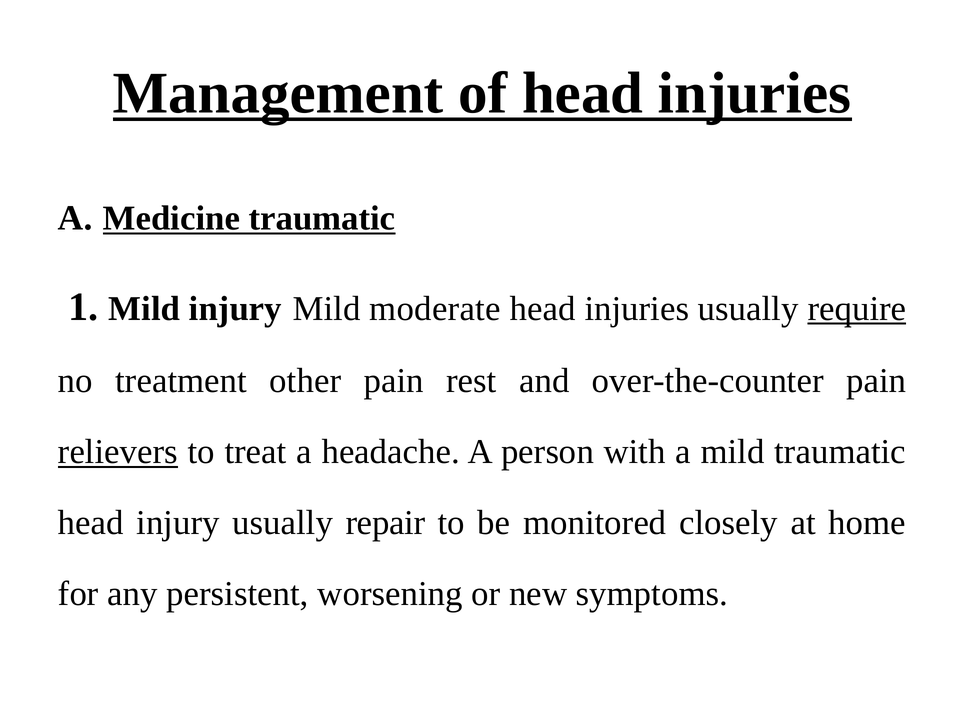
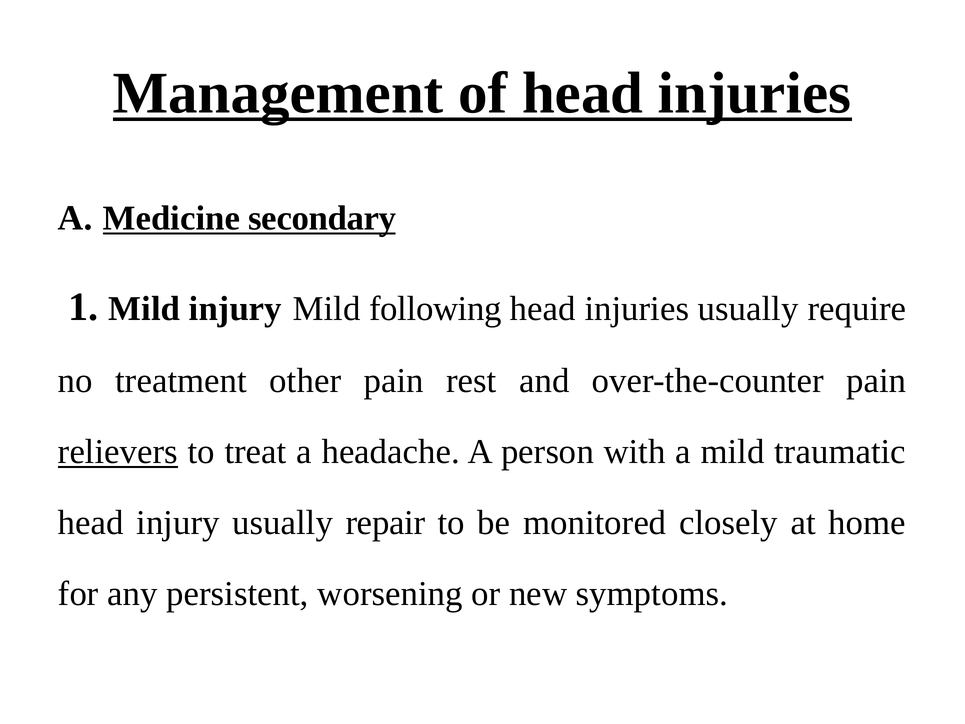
Medicine traumatic: traumatic -> secondary (322, 218)
moderate: moderate -> following (435, 309)
require underline: present -> none (857, 309)
